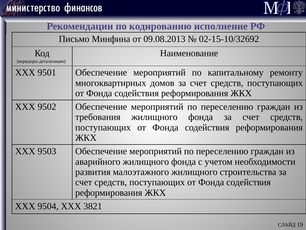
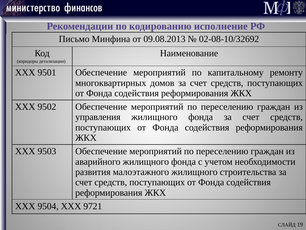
02-15-10/32692: 02-15-10/32692 -> 02-08-10/32692 (229, 39)
требования: требования -> управления (98, 117)
3821: 3821 -> 9721 (93, 206)
